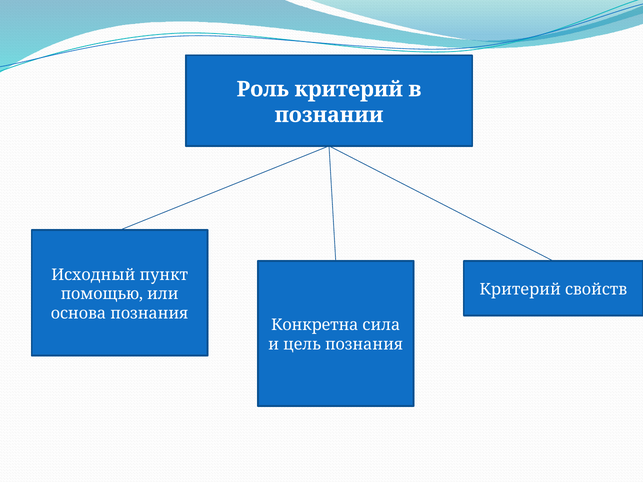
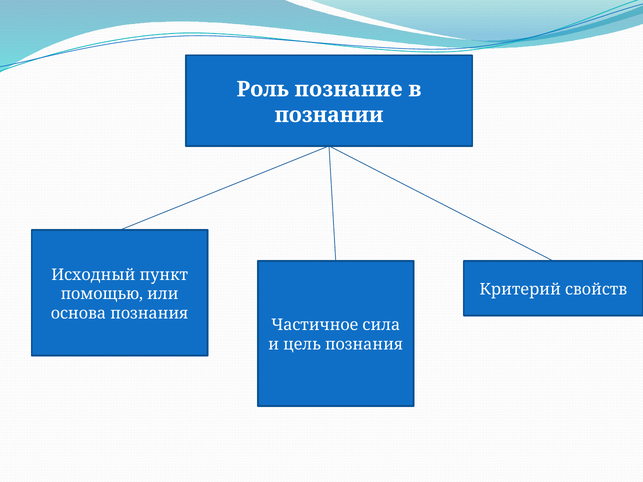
Роль критерий: критерий -> познание (349, 89)
Конкретна: Конкретна -> Частичное (315, 325)
